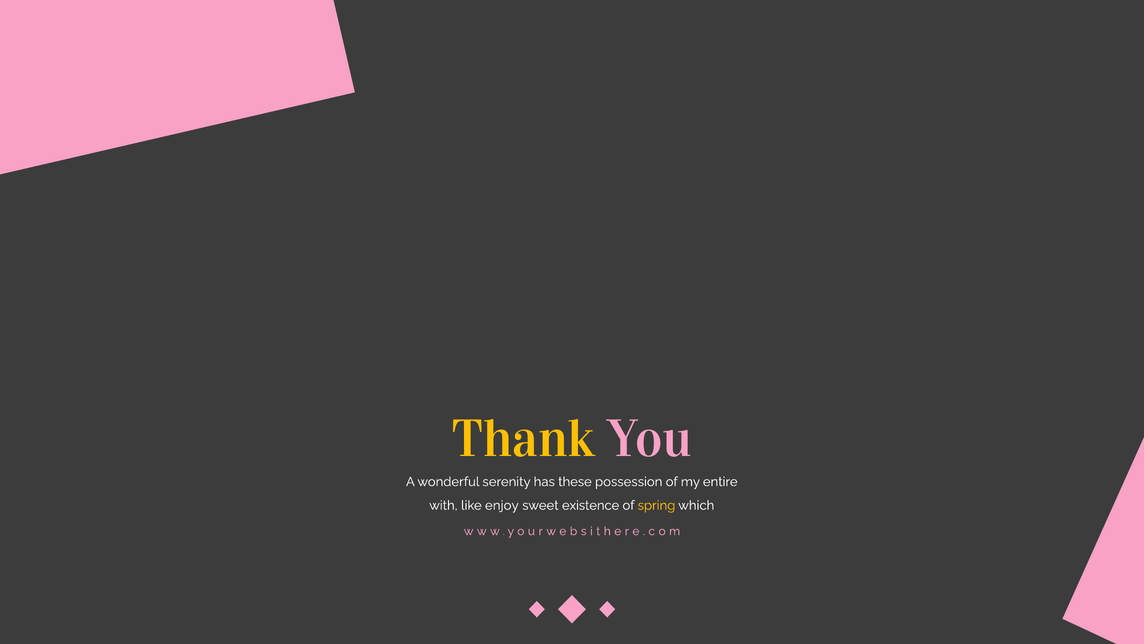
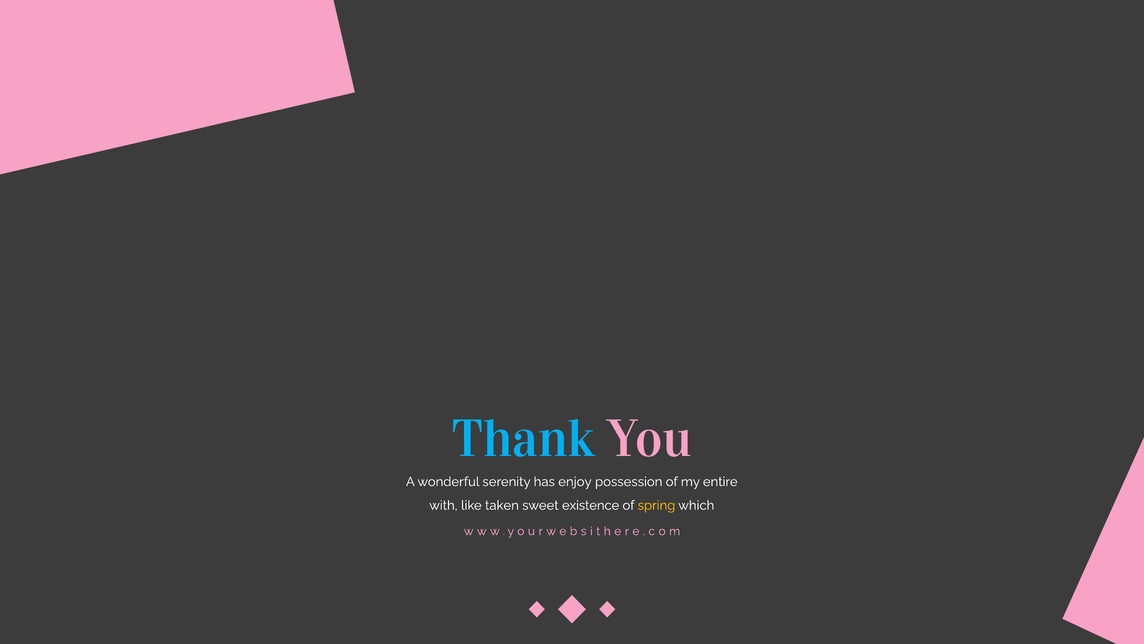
Thank colour: yellow -> light blue (524, 439)
these: these -> enjoy (575, 481)
enjoy: enjoy -> taken (502, 505)
